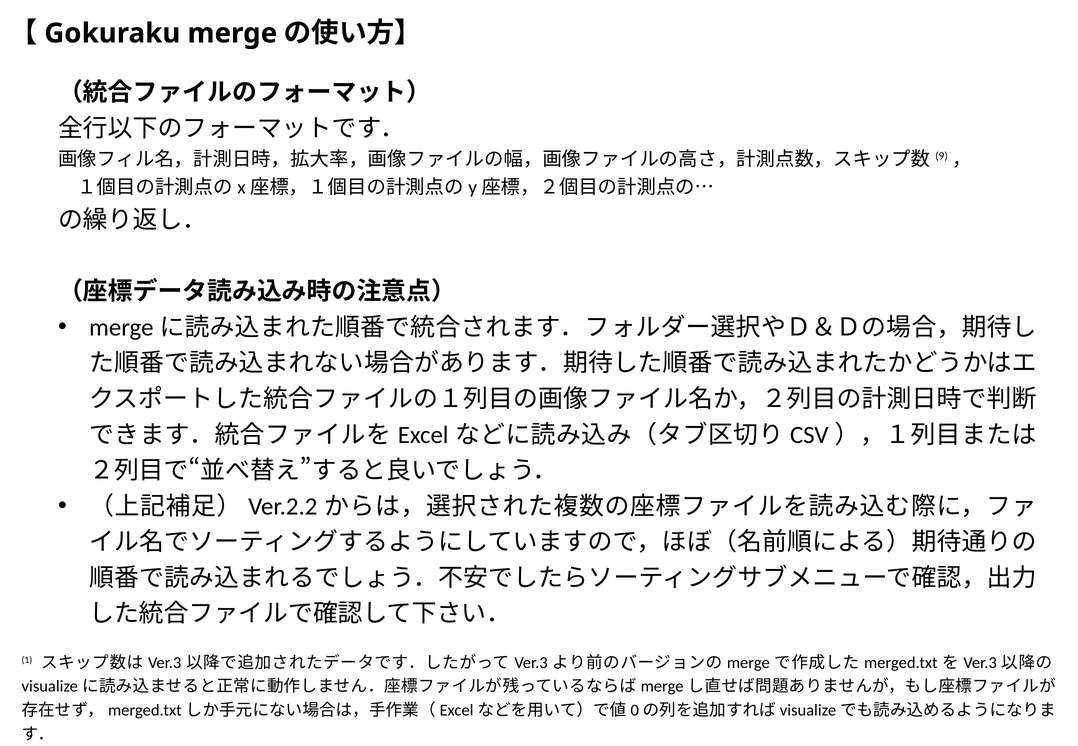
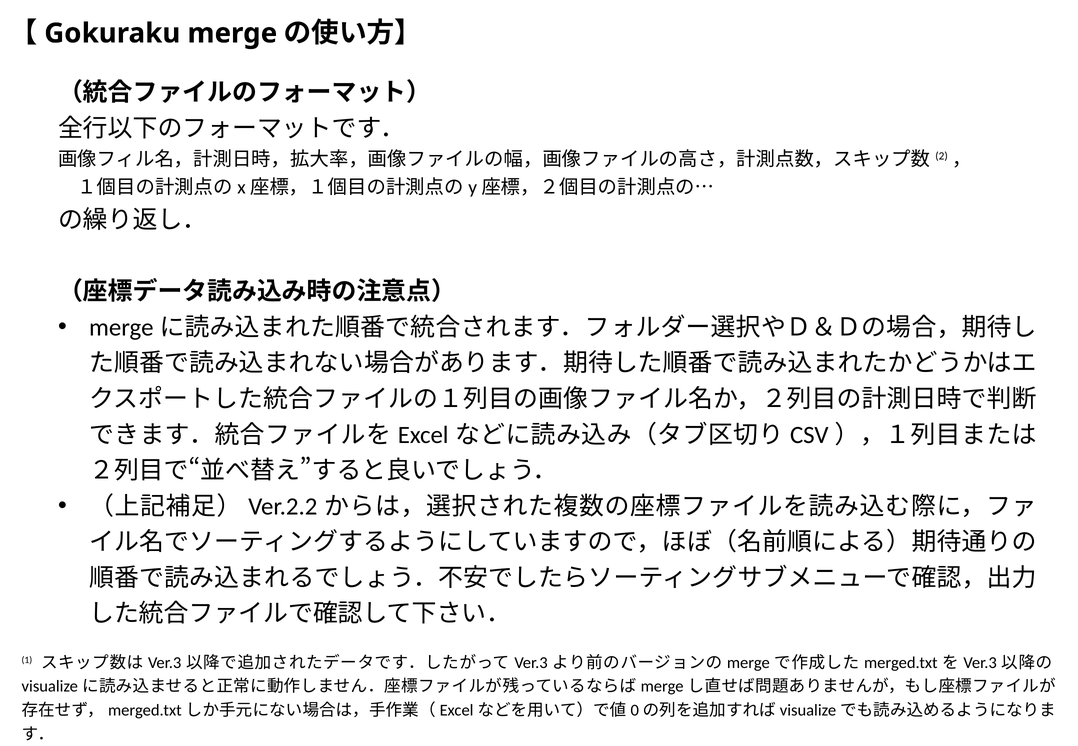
9: 9 -> 2 (942, 156)
